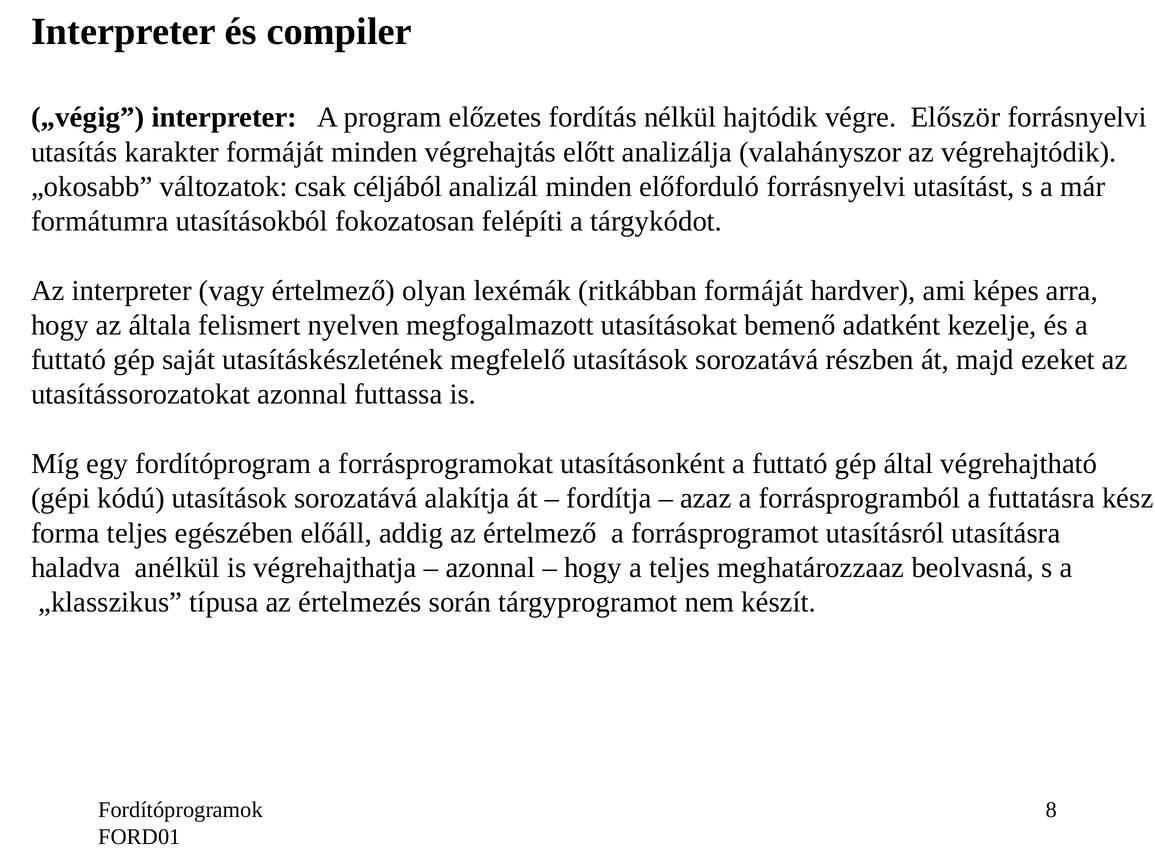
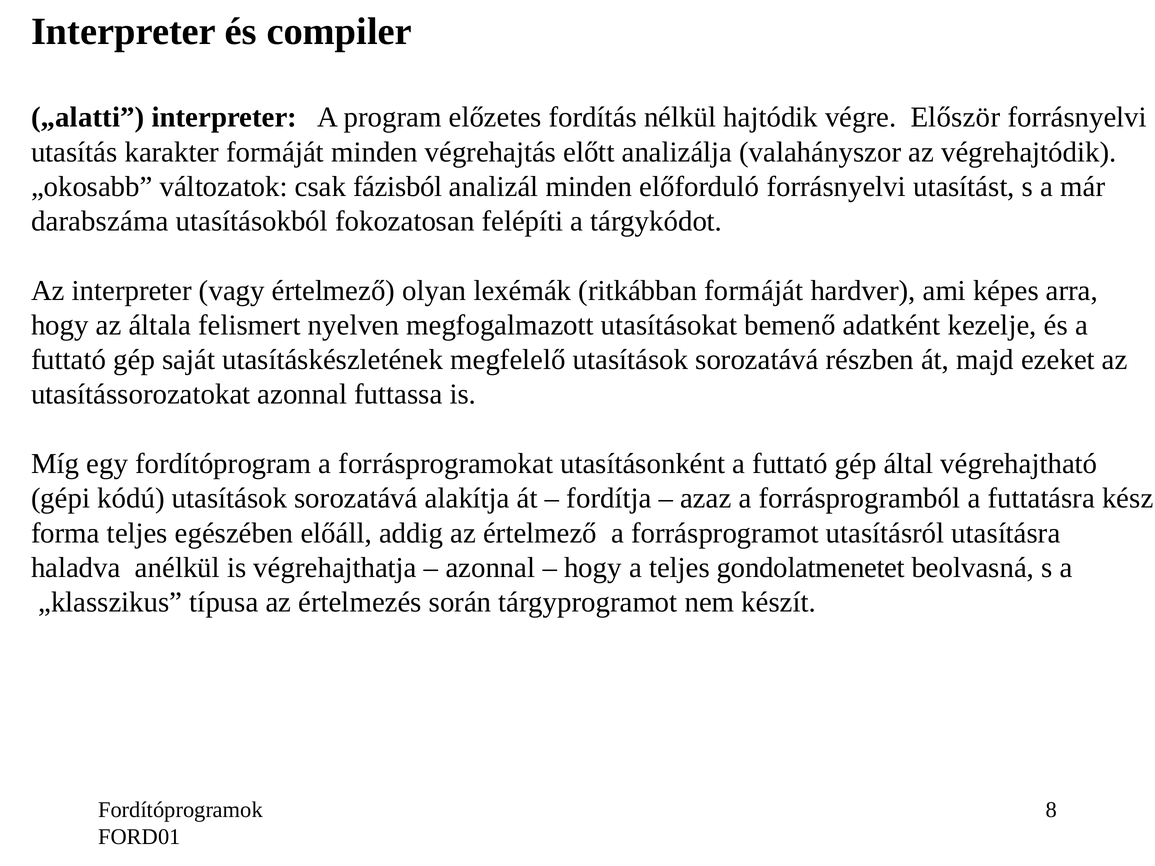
„végig: „végig -> „alatti (88, 117)
céljából: céljából -> fázisból (398, 187)
formátumra: formátumra -> darabszáma (100, 221)
meghatározzaaz: meghatározzaaz -> gondolatmenetet (811, 568)
